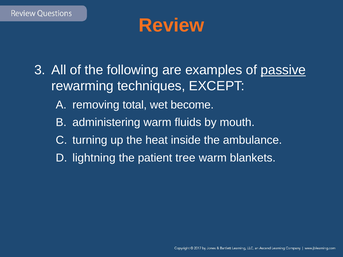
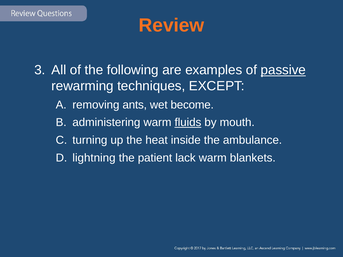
total: total -> ants (135, 105)
fluids underline: none -> present (188, 123)
tree: tree -> lack (185, 158)
